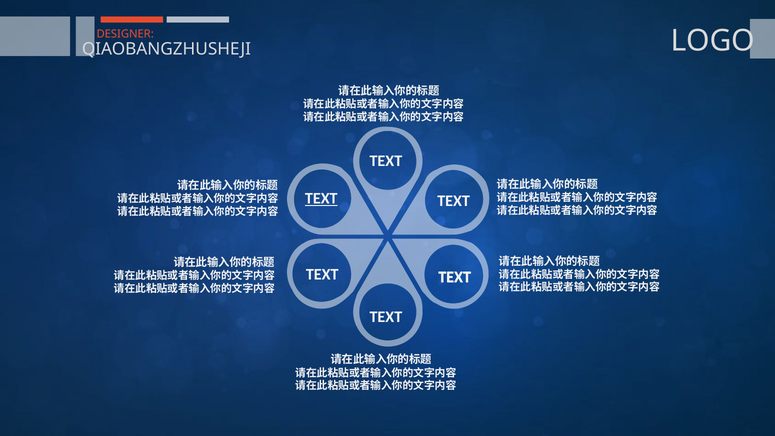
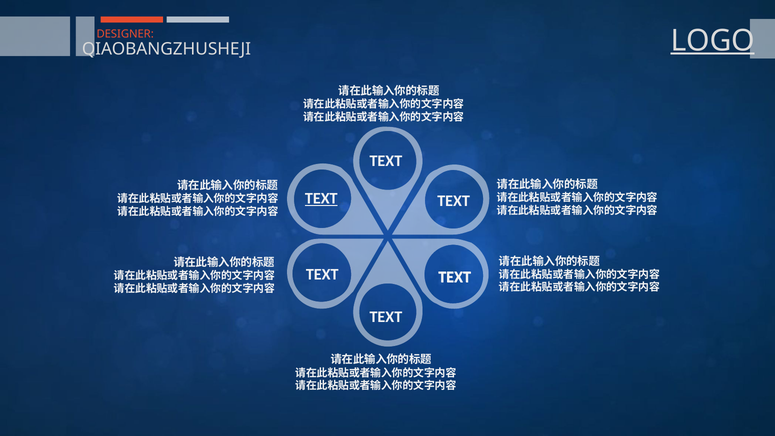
LOGO underline: none -> present (713, 41)
